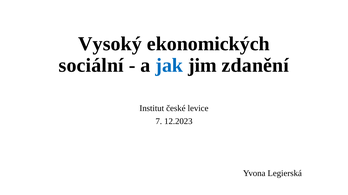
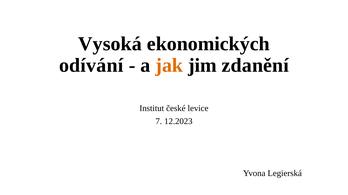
Vysoký: Vysoký -> Vysoká (110, 44)
sociální: sociální -> odívání (91, 66)
jak colour: blue -> orange (169, 66)
